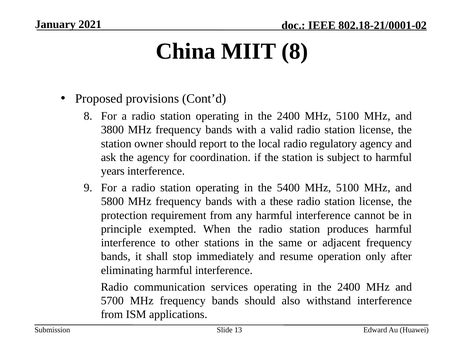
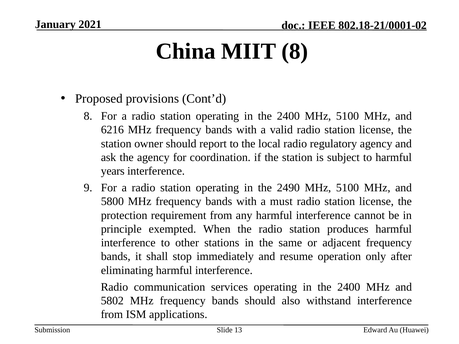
3800: 3800 -> 6216 (112, 130)
5400: 5400 -> 2490 (288, 188)
these: these -> must (281, 202)
5700: 5700 -> 5802 (112, 301)
